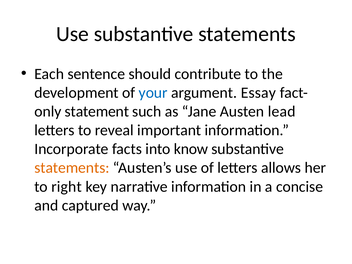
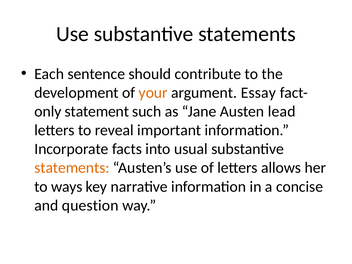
your colour: blue -> orange (153, 93)
know: know -> usual (191, 149)
right: right -> ways (67, 187)
captured: captured -> question (90, 205)
